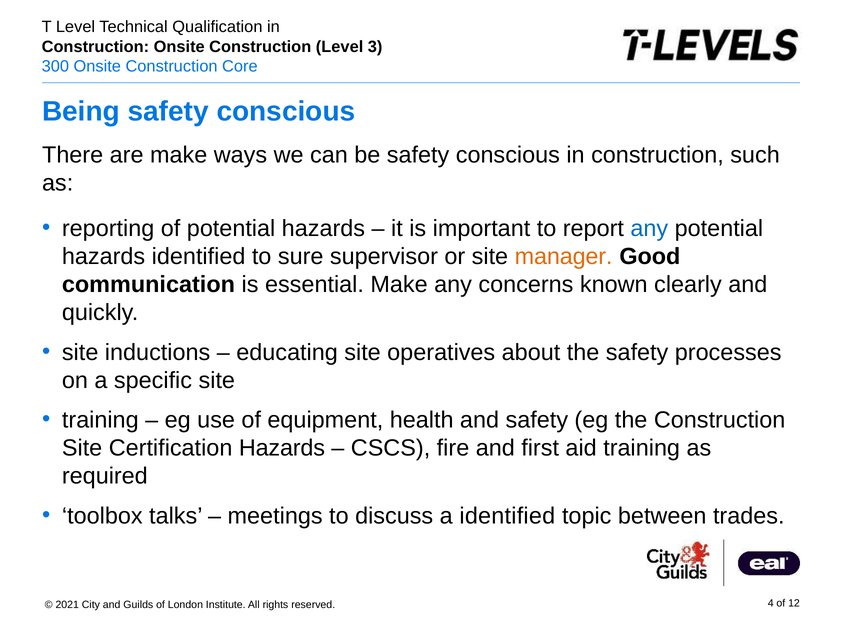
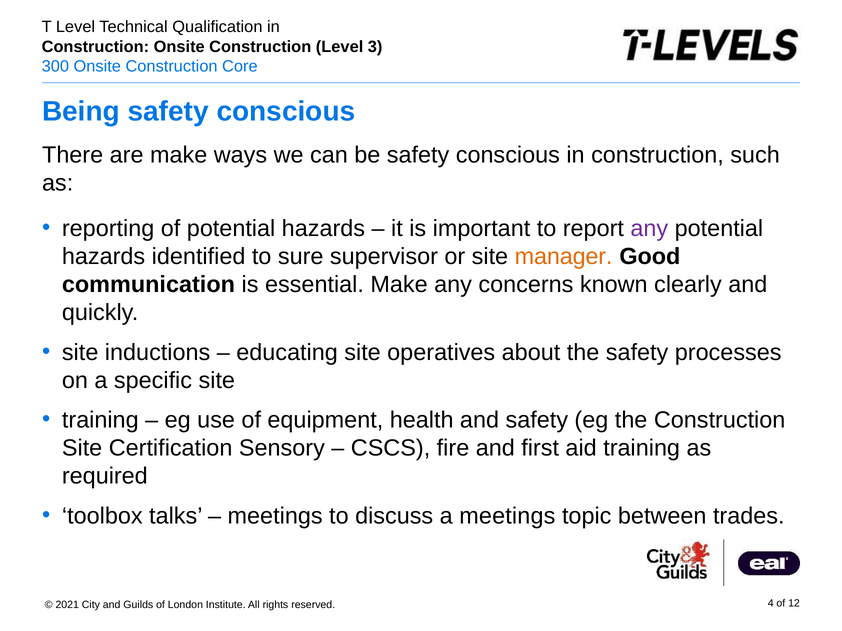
any colour: blue -> purple (649, 229)
Certification Hazards: Hazards -> Sensory (282, 448)
a identified: identified -> meetings (507, 516)
